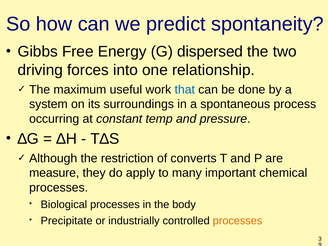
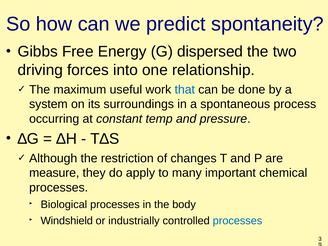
converts: converts -> changes (194, 158)
Precipitate: Precipitate -> Windshield (67, 221)
processes colour: orange -> blue (237, 221)
